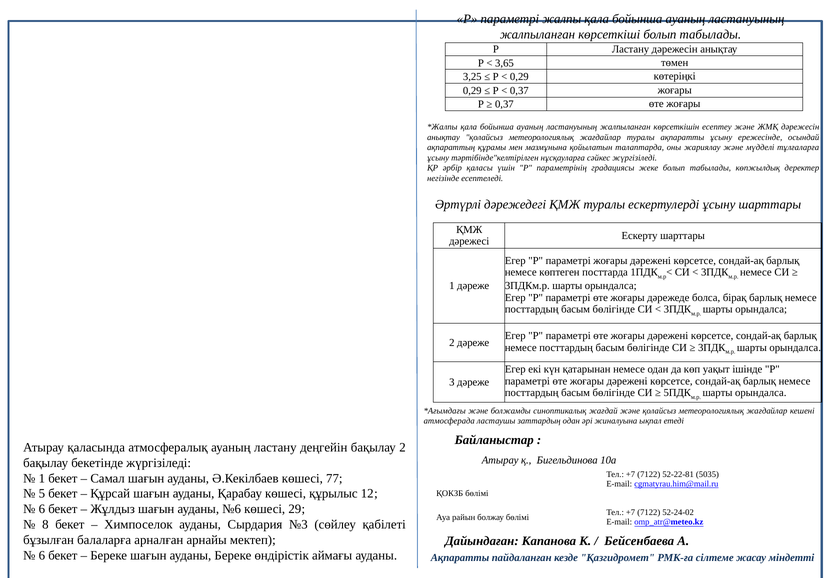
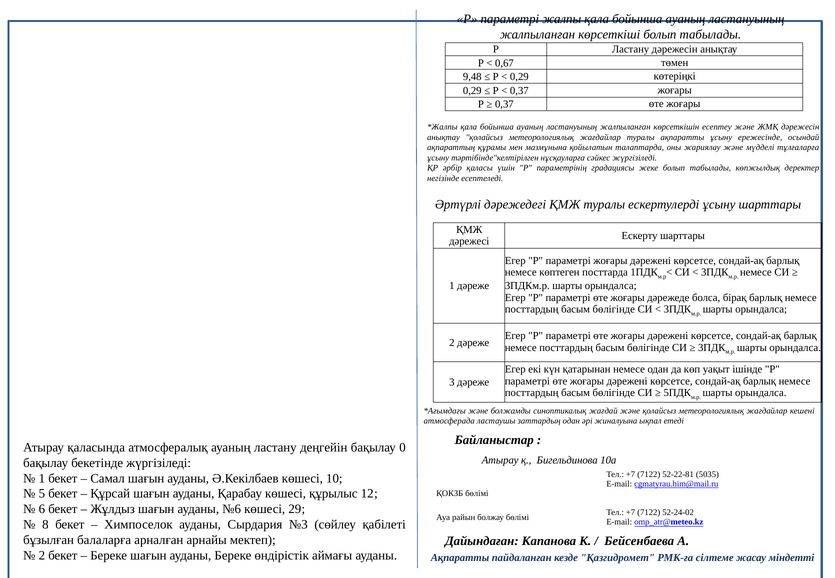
3,65: 3,65 -> 0,67 (504, 63)
3,25: 3,25 -> 9,48 (472, 77)
бақылау 2: 2 -> 0 (403, 448)
77: 77 -> 10 (334, 478)
6: 6 -> 2 (42, 555)
